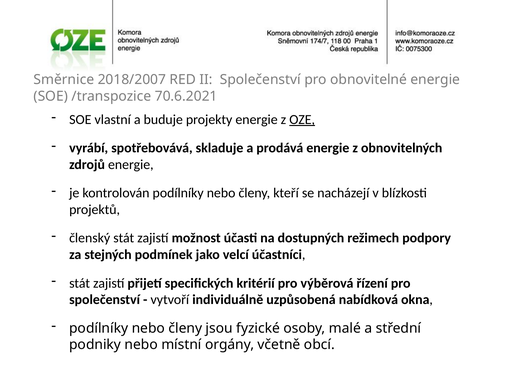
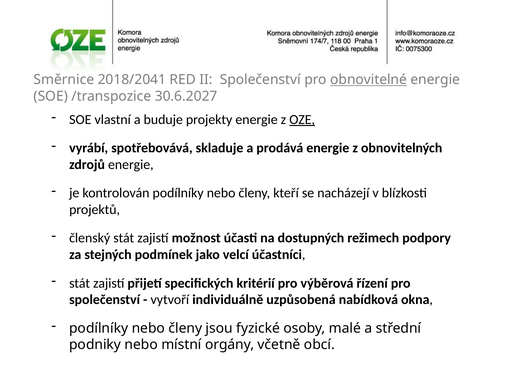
2018/2007: 2018/2007 -> 2018/2041 (132, 80)
obnovitelné underline: none -> present (369, 80)
70.6.2021: 70.6.2021 -> 30.6.2027 (186, 96)
